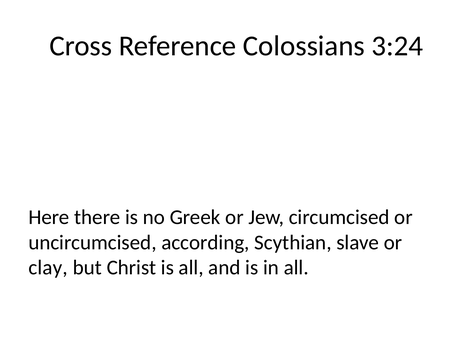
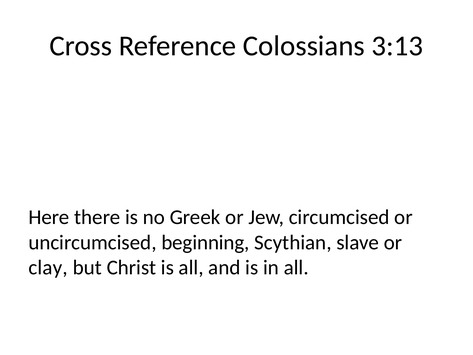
3:24: 3:24 -> 3:13 (397, 46)
according: according -> beginning (205, 242)
